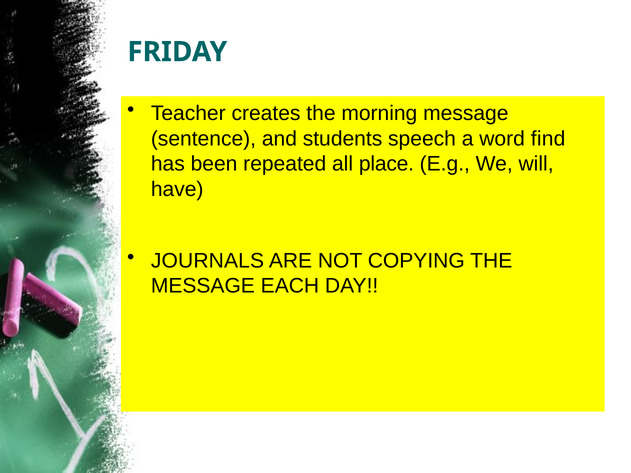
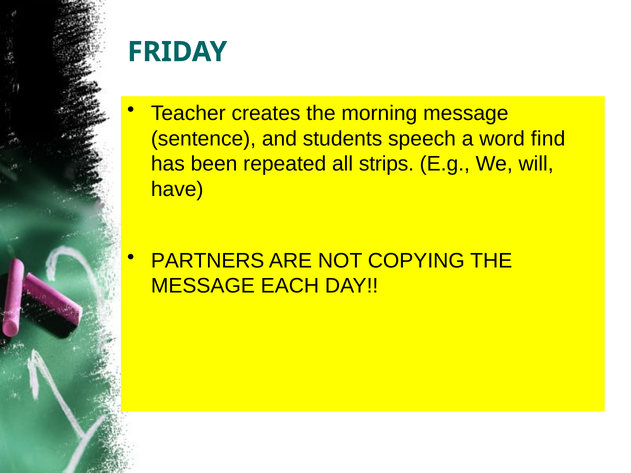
place: place -> strips (386, 164)
JOURNALS: JOURNALS -> PARTNERS (208, 261)
